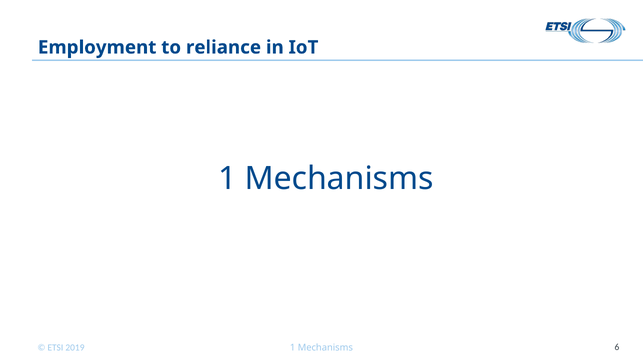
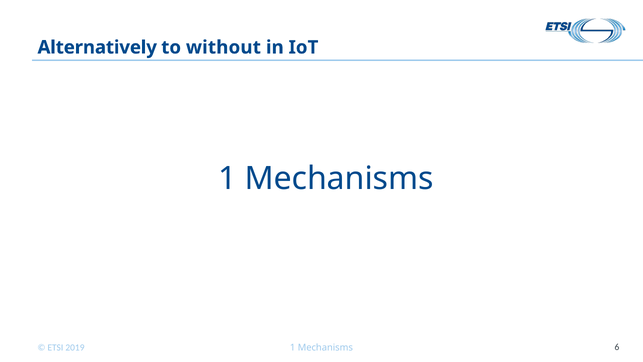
Employment: Employment -> Alternatively (97, 47)
reliance: reliance -> without (223, 47)
